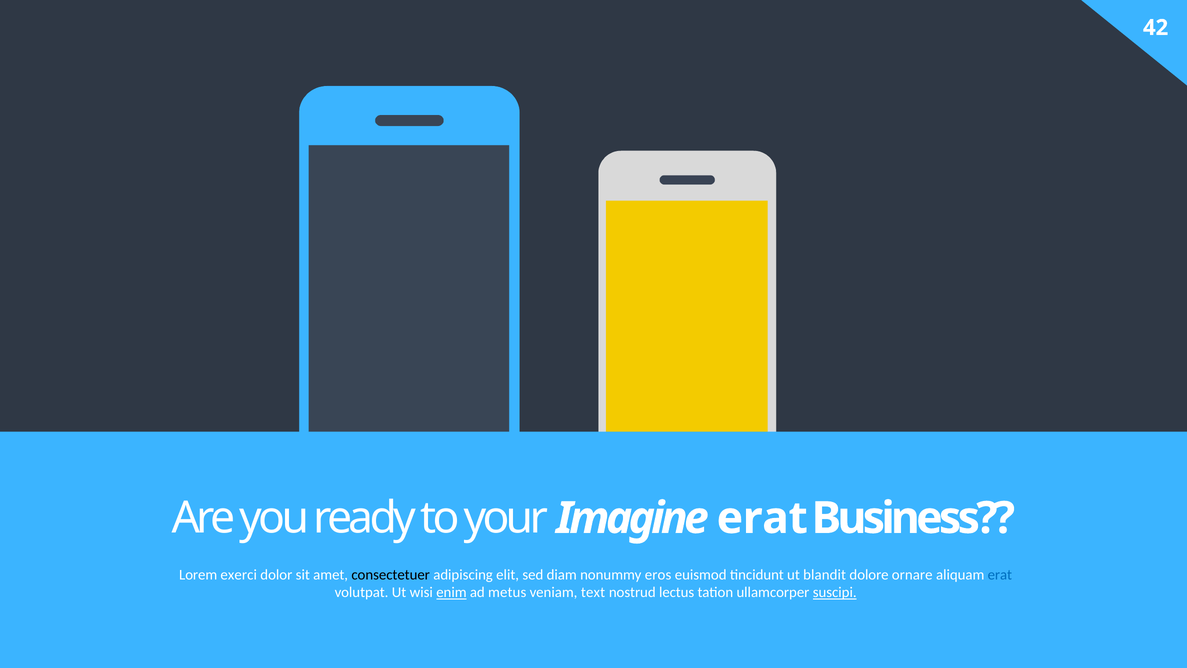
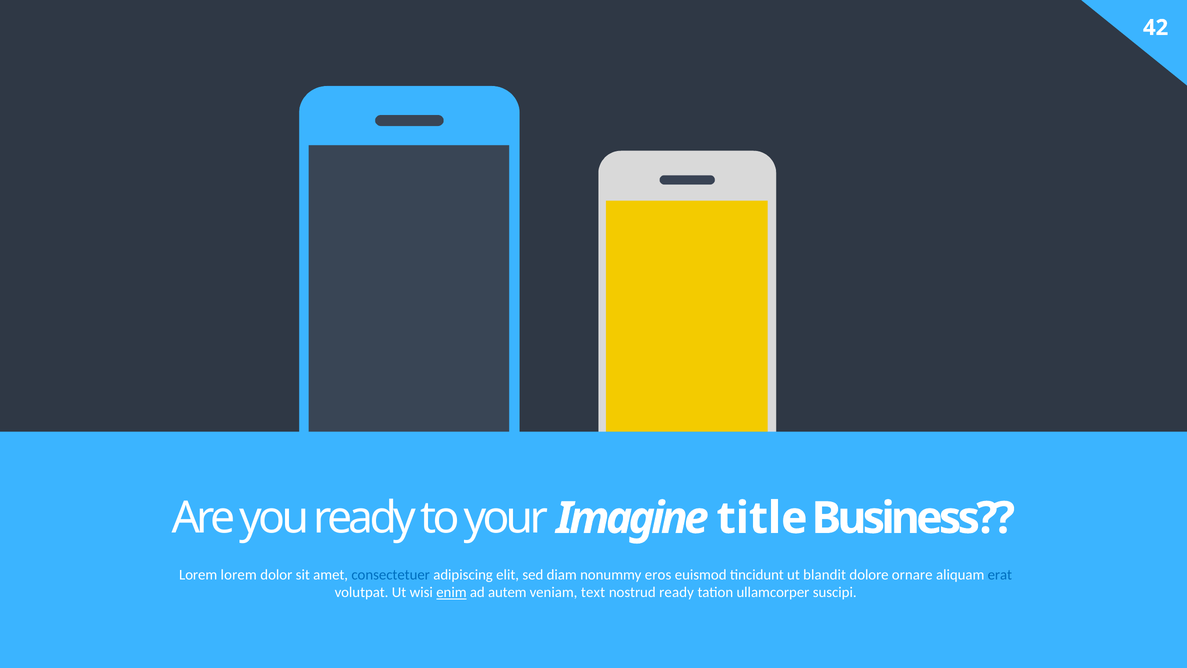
Imagine erat: erat -> title (762, 518)
Lorem exerci: exerci -> lorem (239, 574)
consectetuer colour: black -> blue (391, 574)
metus: metus -> autem (507, 592)
nostrud lectus: lectus -> ready (677, 592)
suscipi underline: present -> none (835, 592)
